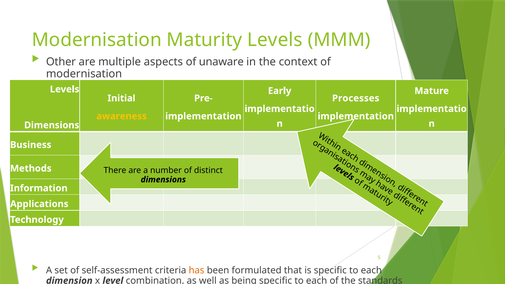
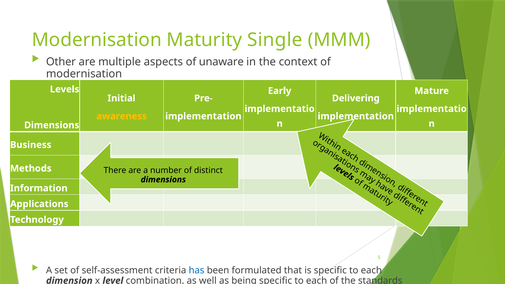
Maturity Levels: Levels -> Single (275, 40)
Processes: Processes -> Delivering (356, 98)
has colour: orange -> blue (197, 270)
